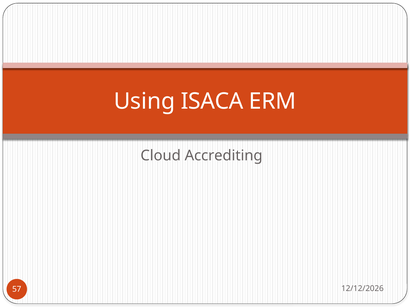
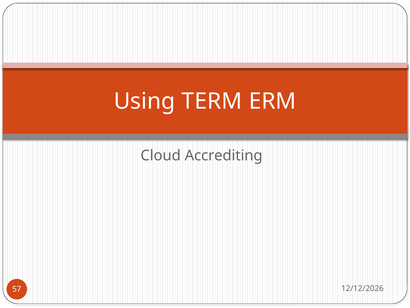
ISACA: ISACA -> TERM (212, 101)
